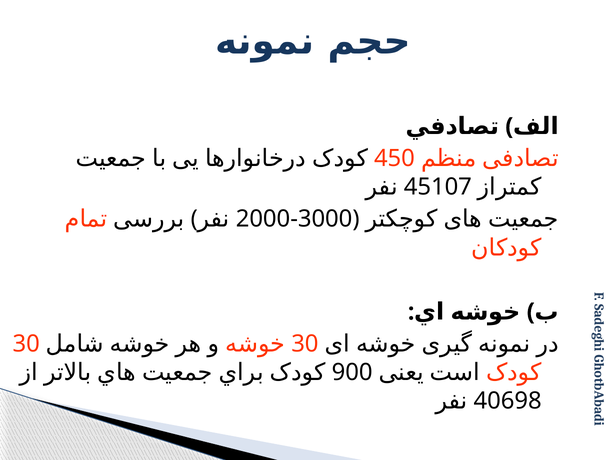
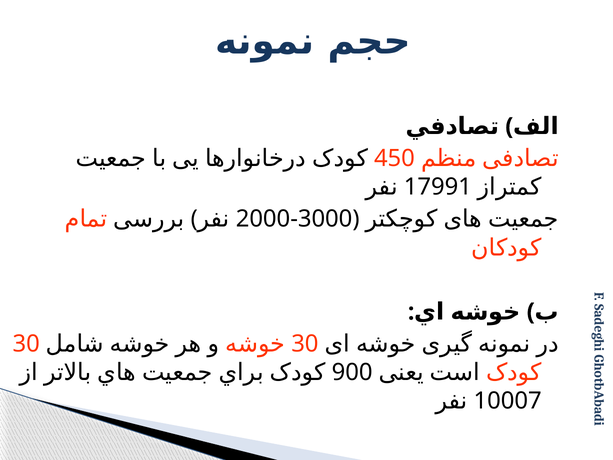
45107: 45107 -> 17991 (438, 187)
40698: 40698 -> 10007 (508, 401)
